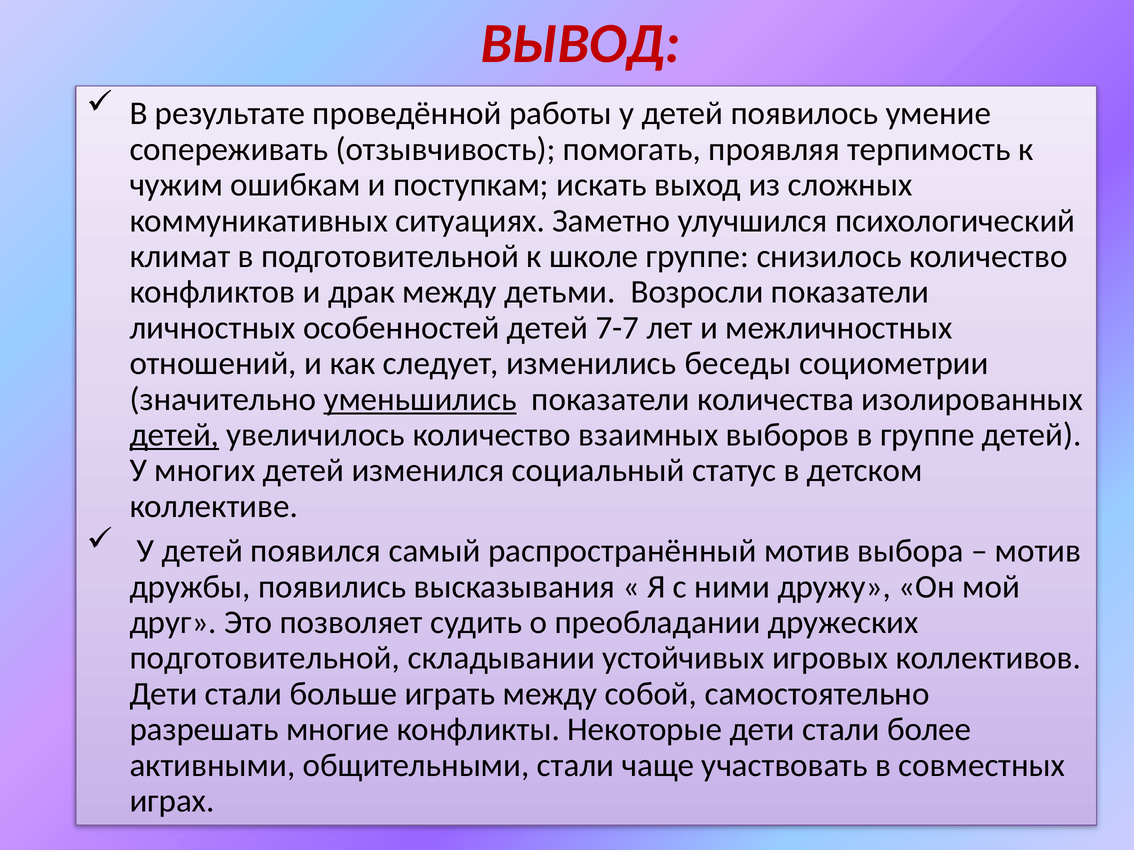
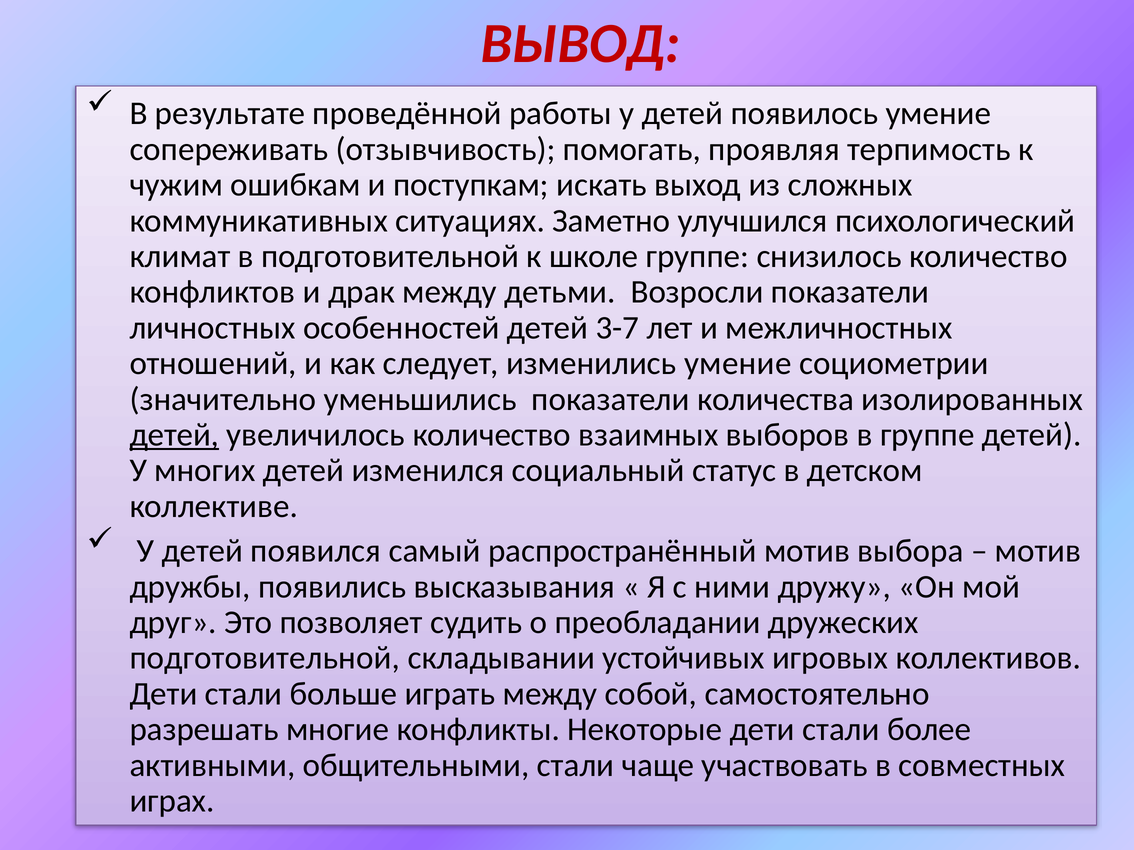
7-7: 7-7 -> 3-7 (617, 328)
изменились беседы: беседы -> умение (738, 364)
уменьшились underline: present -> none (420, 399)
